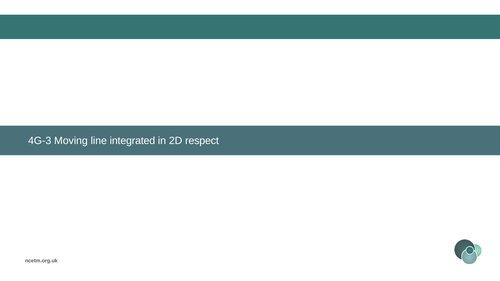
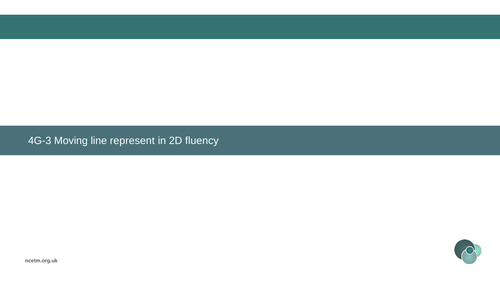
integrated: integrated -> represent (132, 141)
respect: respect -> fluency (202, 141)
